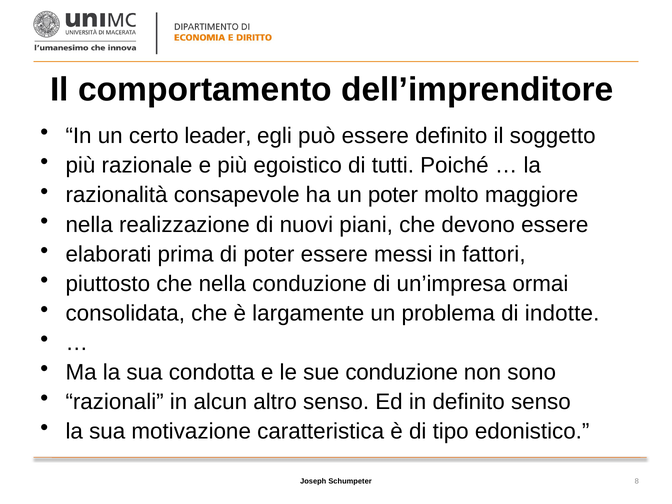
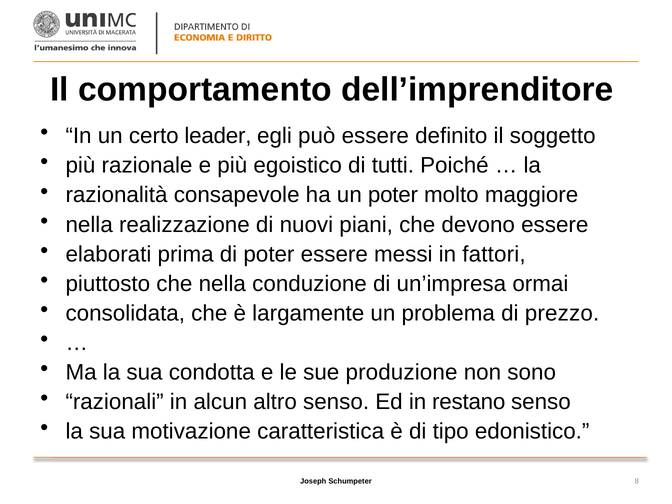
indotte: indotte -> prezzo (562, 313)
sue conduzione: conduzione -> produzione (402, 372)
in definito: definito -> restano (469, 402)
